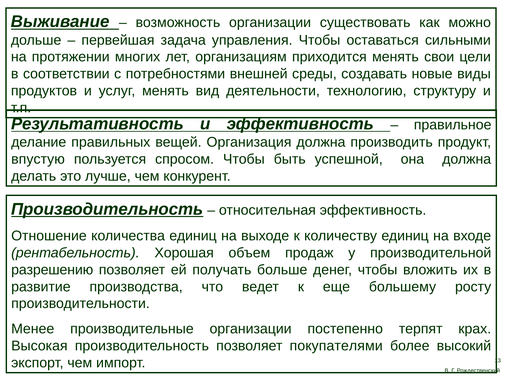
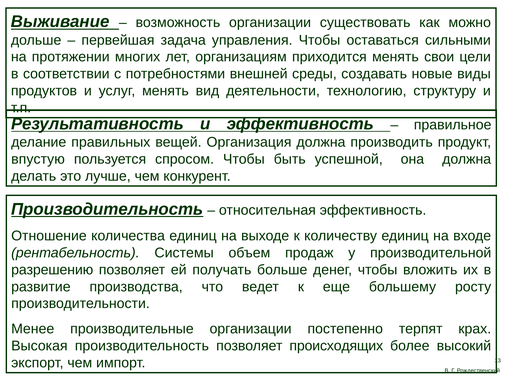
Хорошая: Хорошая -> Системы (184, 253)
покупателями: покупателями -> происходящих (336, 345)
